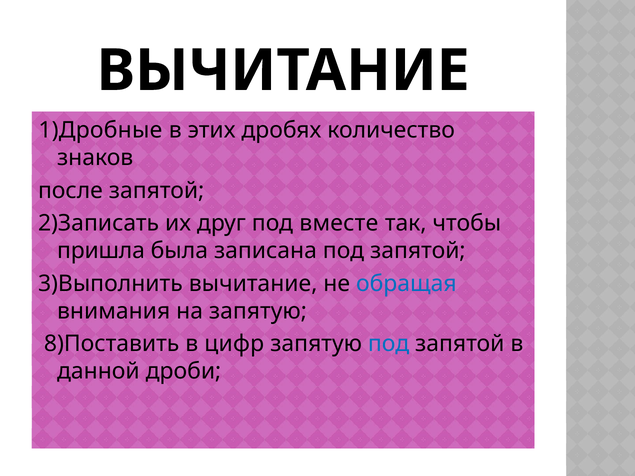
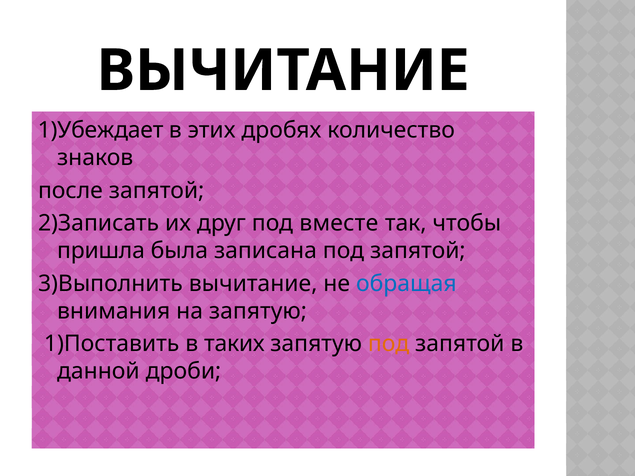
1)Дробные: 1)Дробные -> 1)Убеждает (101, 130)
8)Поставить: 8)Поставить -> 1)Поставить (112, 344)
цифр: цифр -> таких (234, 344)
под colour: blue -> orange (389, 344)
